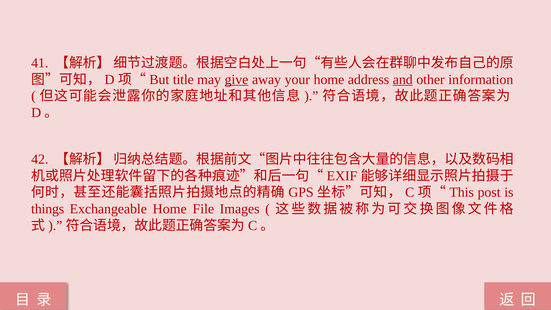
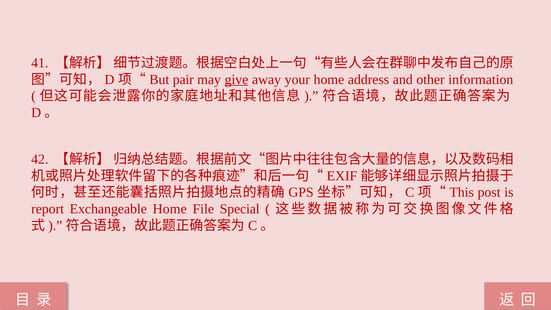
title: title -> pair (183, 79)
and underline: present -> none (403, 79)
things: things -> report (48, 209)
Images: Images -> Special (240, 209)
